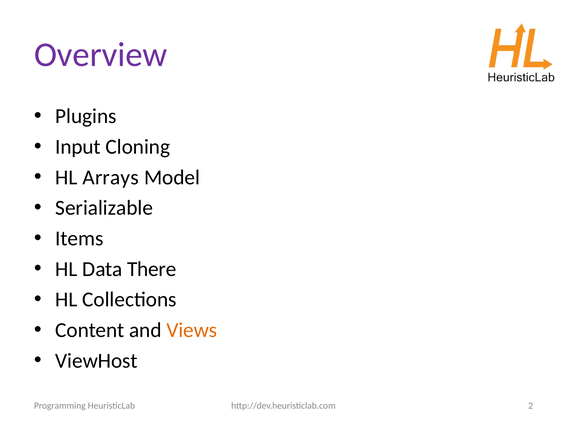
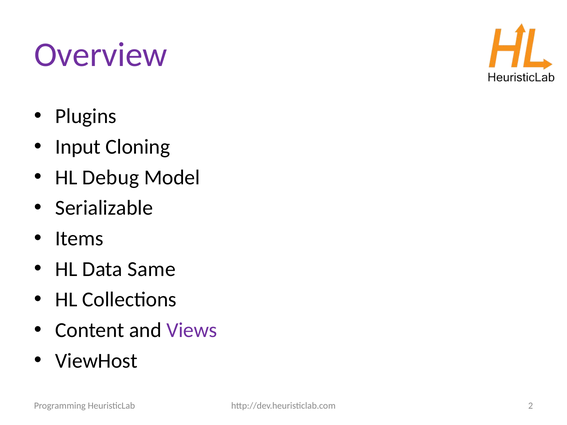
Arrays: Arrays -> Debug (111, 177)
There: There -> Same (152, 269)
Views colour: orange -> purple (192, 330)
